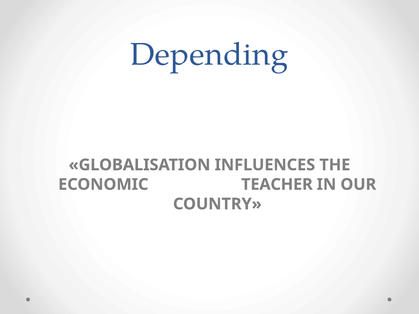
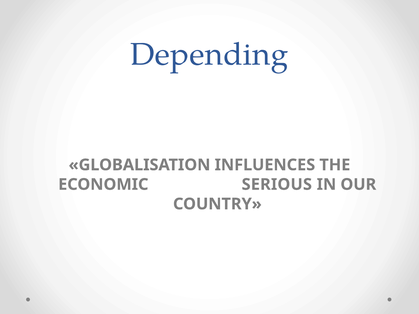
TEACHER: TEACHER -> SERIOUS (277, 185)
